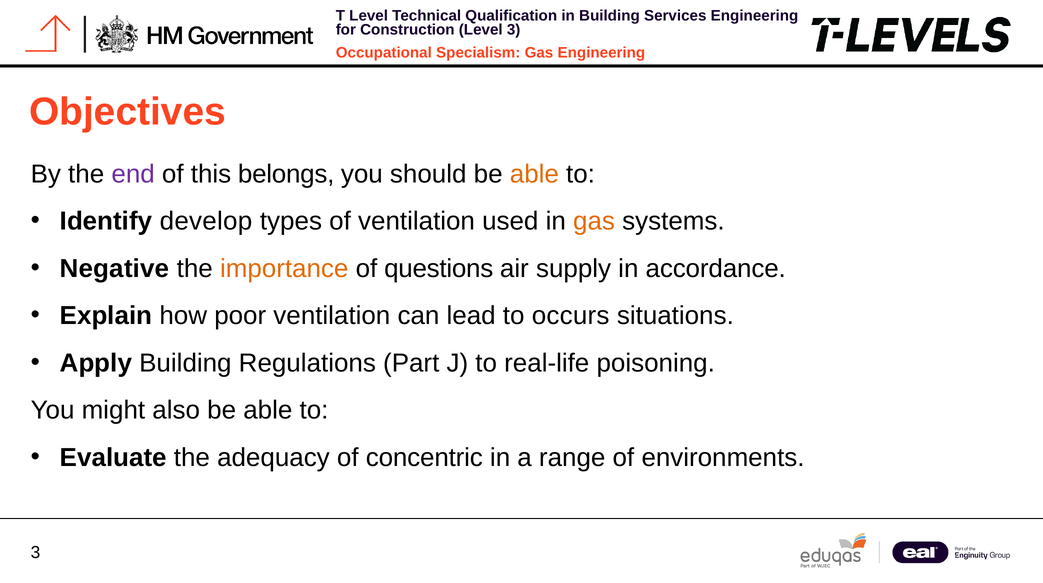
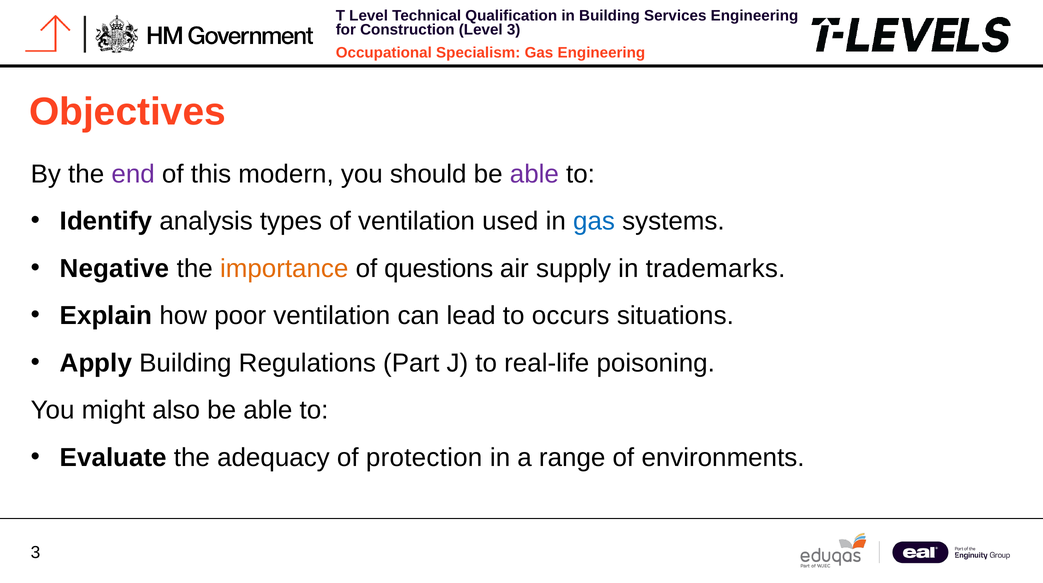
belongs: belongs -> modern (286, 174)
able colour: orange -> purple (534, 174)
develop: develop -> analysis (206, 221)
gas colour: orange -> blue (594, 221)
accordance: accordance -> trademarks (715, 268)
concentric: concentric -> protection (424, 457)
